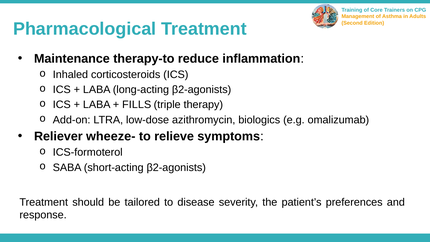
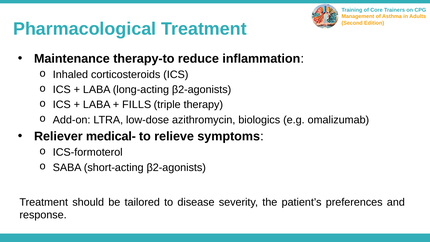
wheeze-: wheeze- -> medical- (111, 136)
